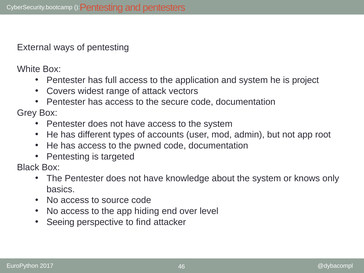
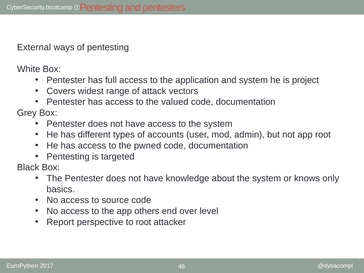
secure: secure -> valued (175, 102)
hiding: hiding -> others (147, 211)
Seeing: Seeing -> Report (60, 222)
to find: find -> root (144, 222)
